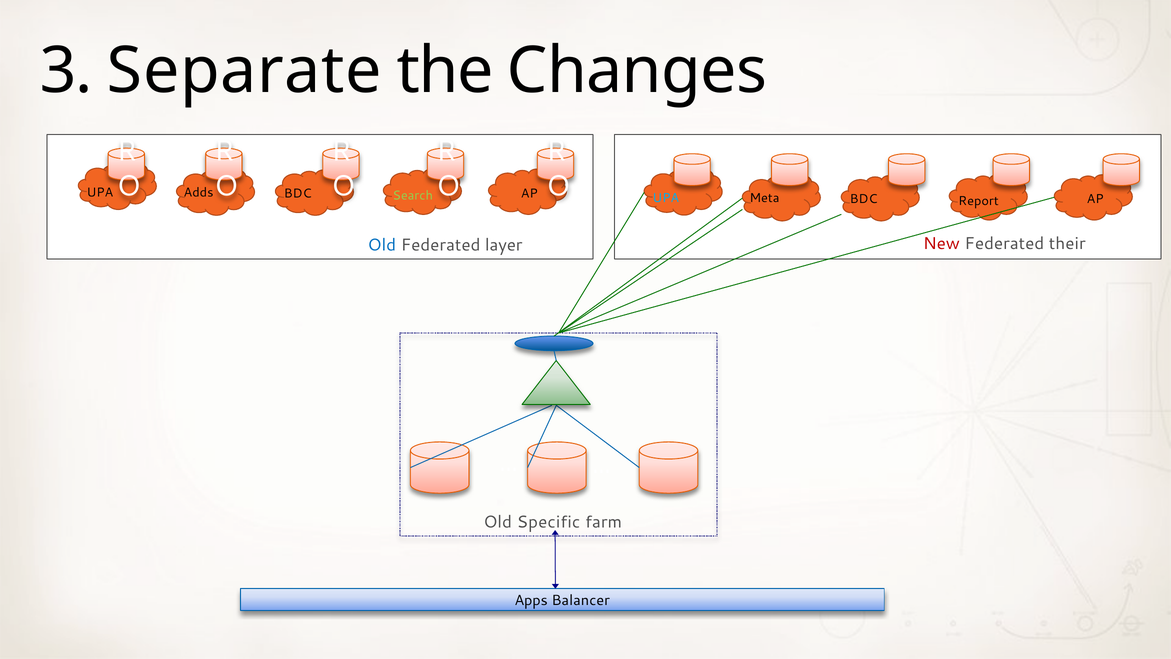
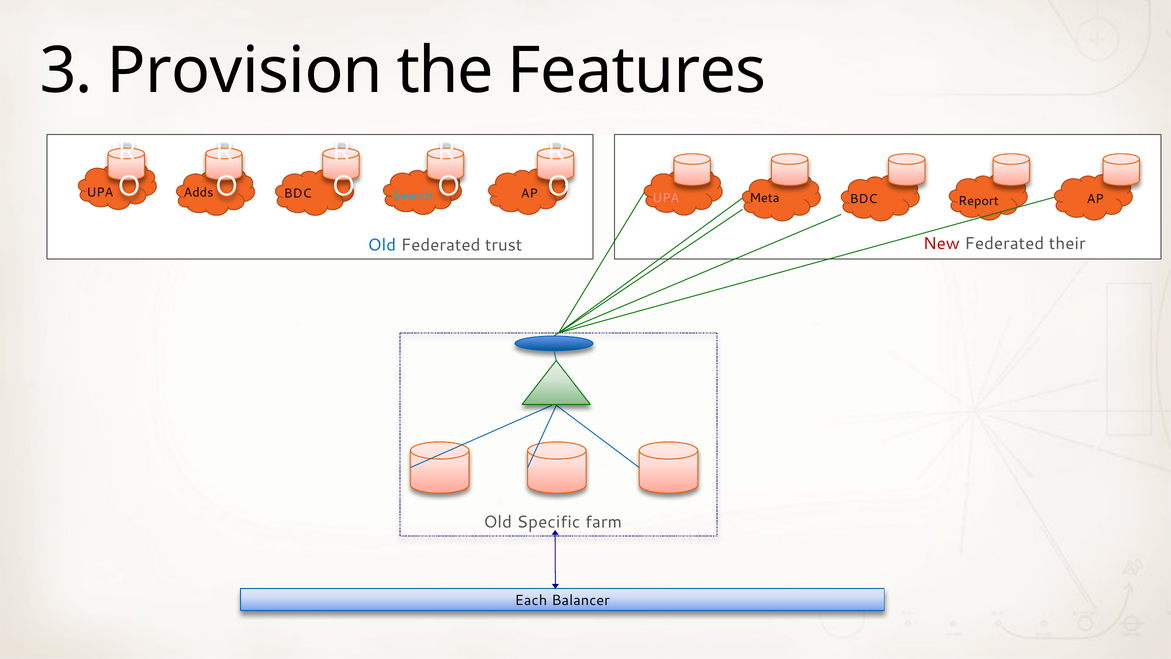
Separate: Separate -> Provision (245, 71)
Changes: Changes -> Features (637, 71)
Search colour: light green -> light blue (413, 195)
UPA colour: light blue -> pink (666, 198)
layer: layer -> trust (504, 245)
Apps: Apps -> Each (531, 600)
